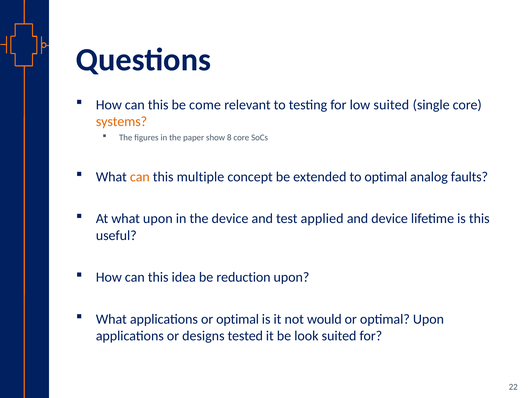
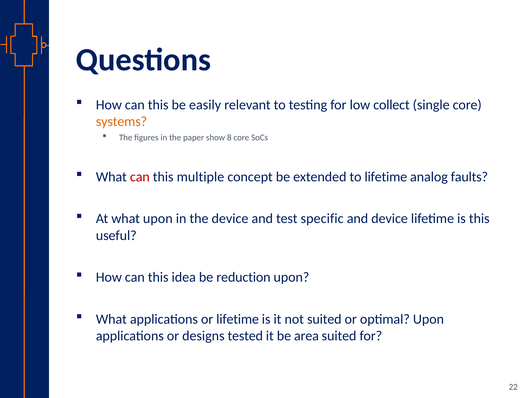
come: come -> easily (205, 105)
low suited: suited -> collect (391, 105)
can colour: orange -> red (140, 177)
to optimal: optimal -> lifetime (386, 177)
applied: applied -> specific (322, 218)
applications or optimal: optimal -> lifetime (238, 319)
not would: would -> suited (324, 319)
look: look -> area (306, 336)
